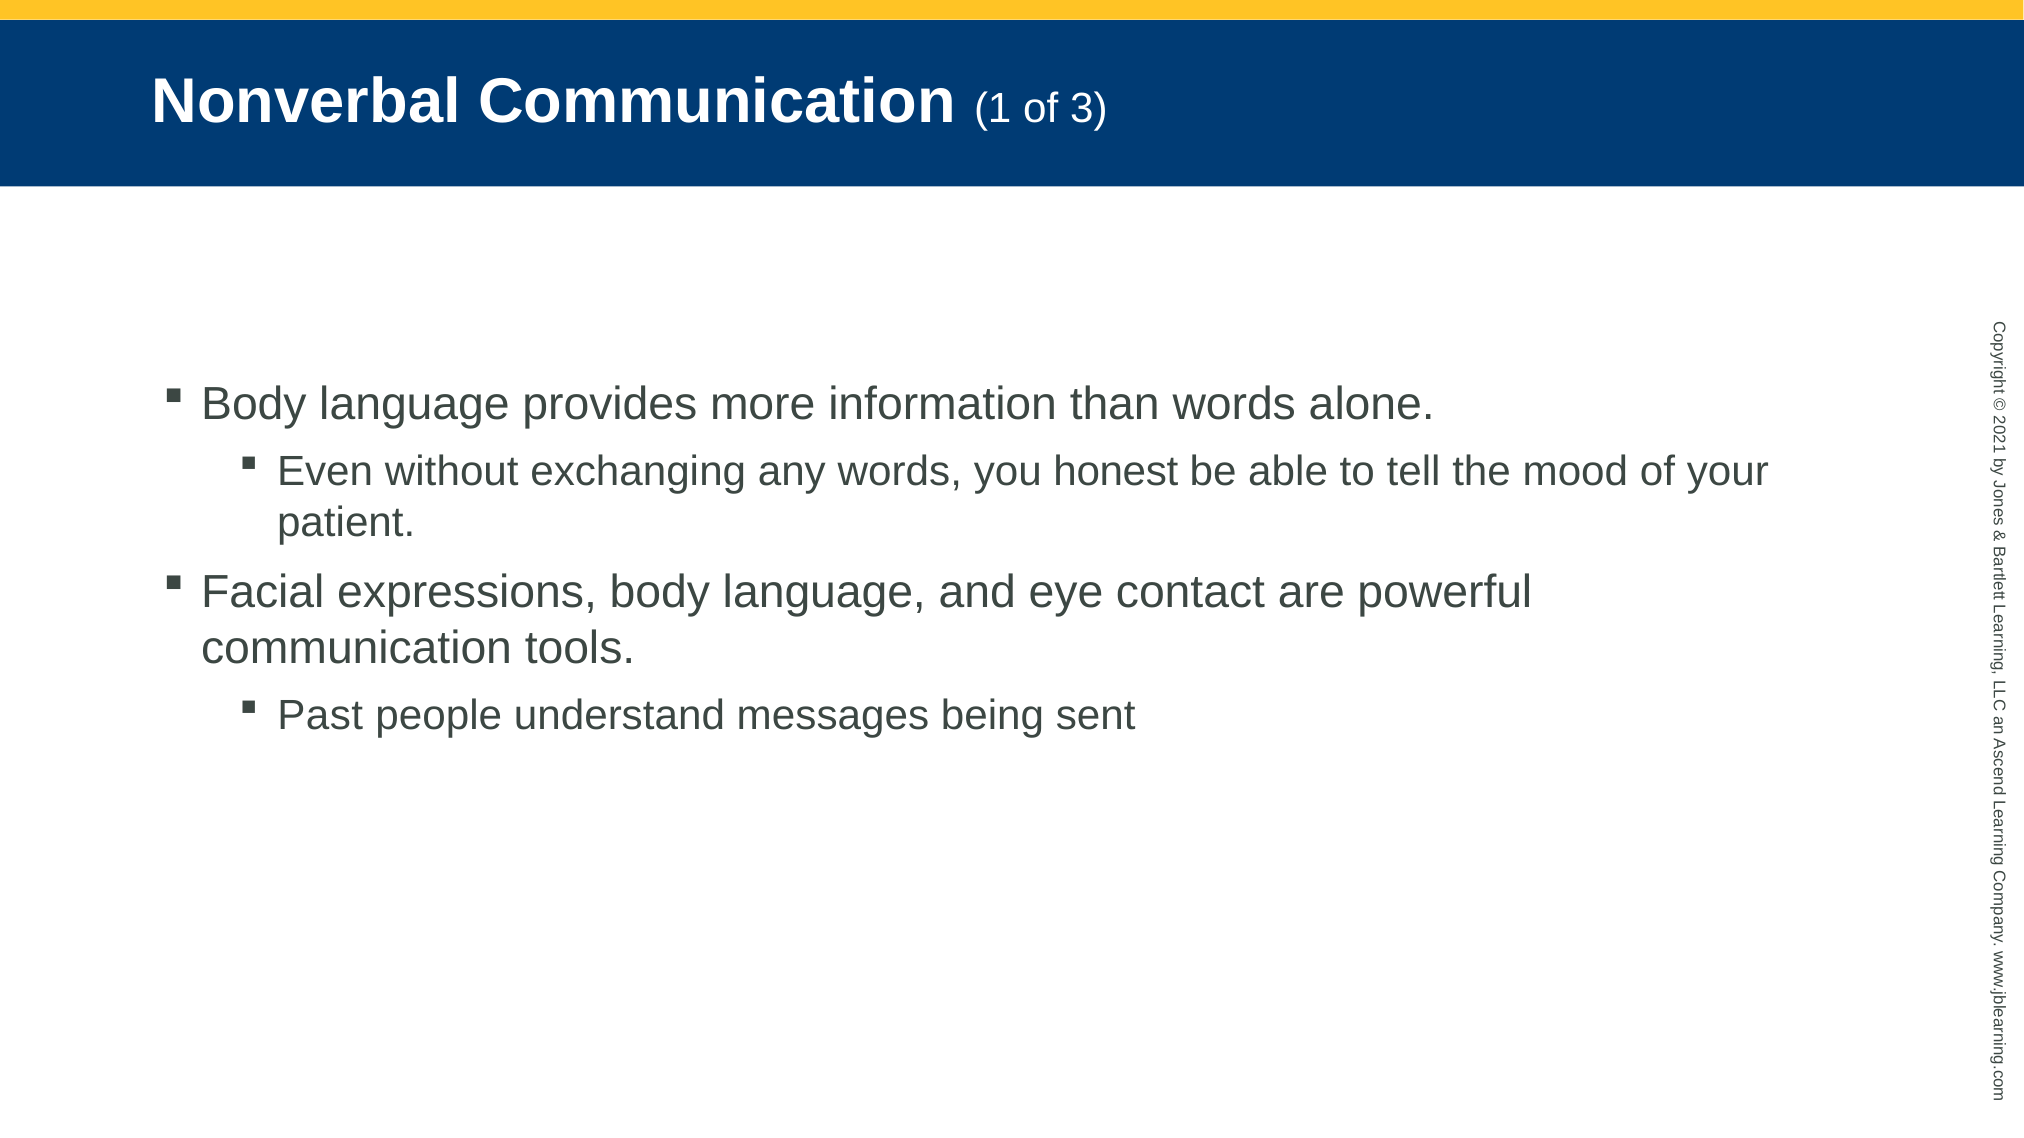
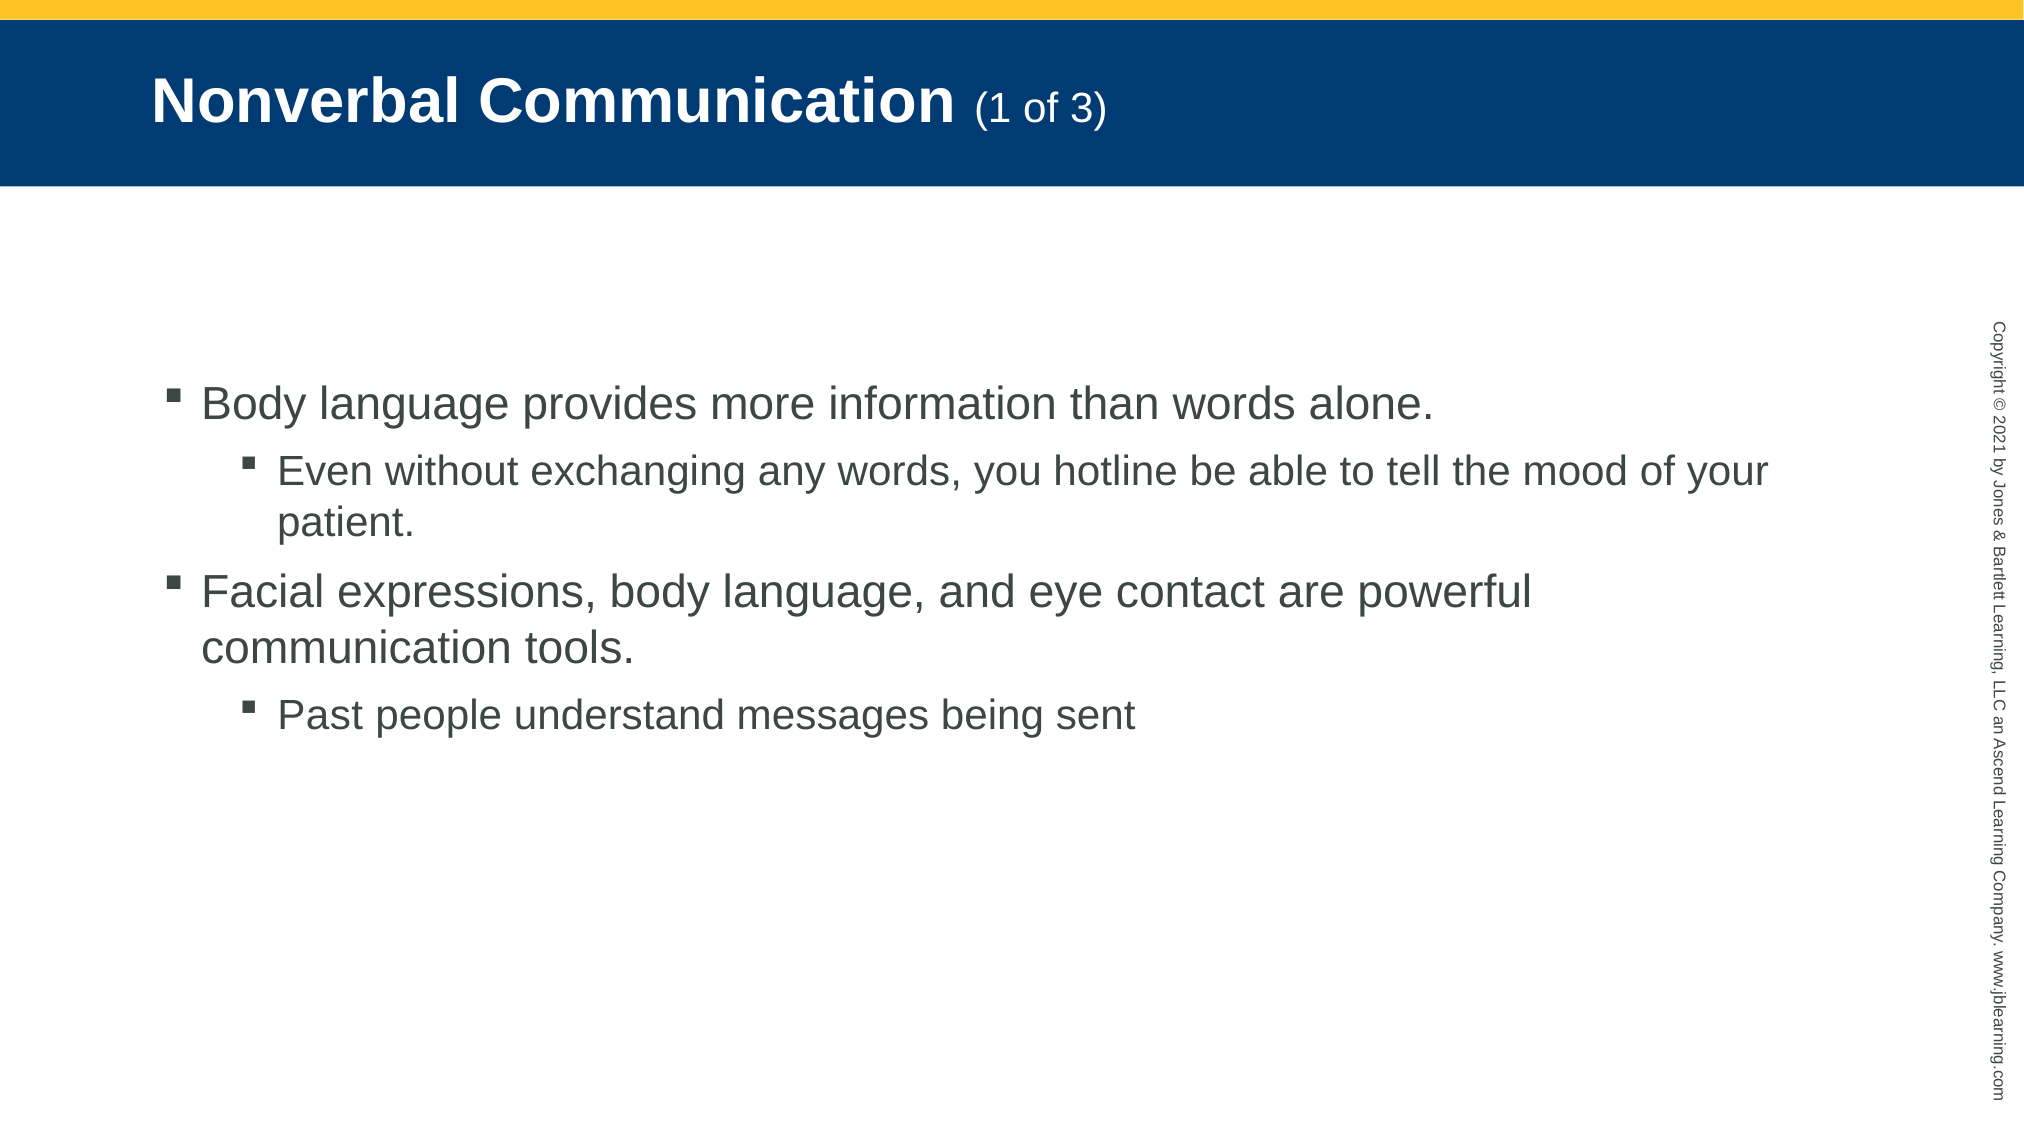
honest: honest -> hotline (1116, 472)
